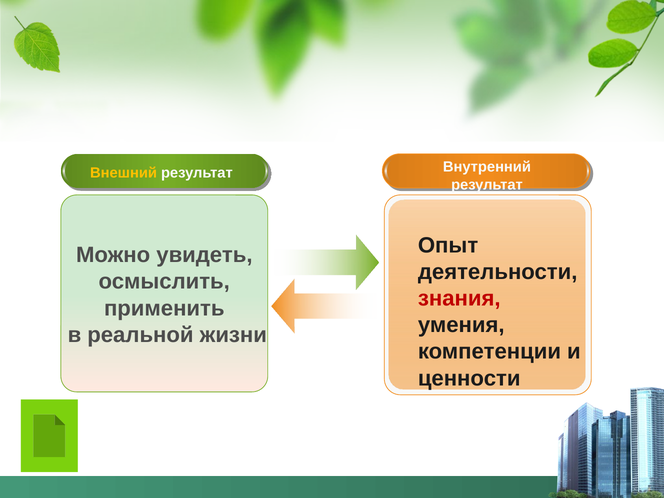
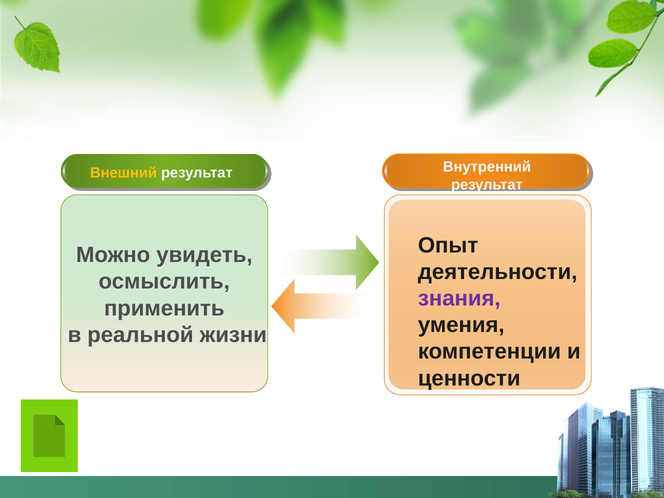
знания colour: red -> purple (459, 299)
